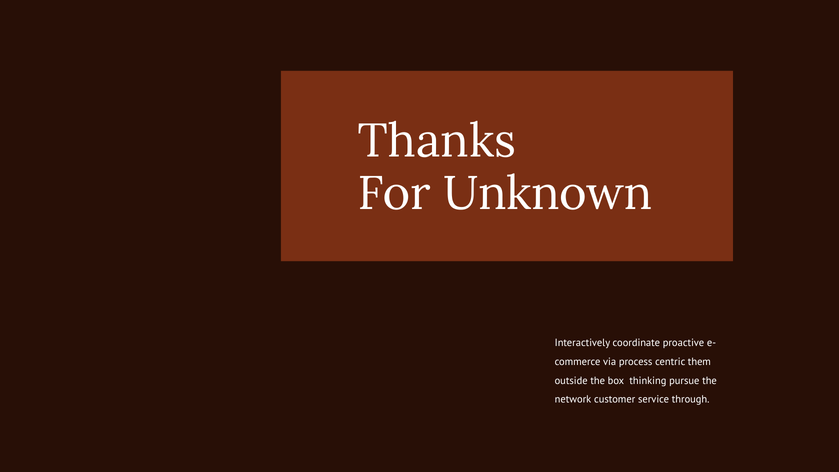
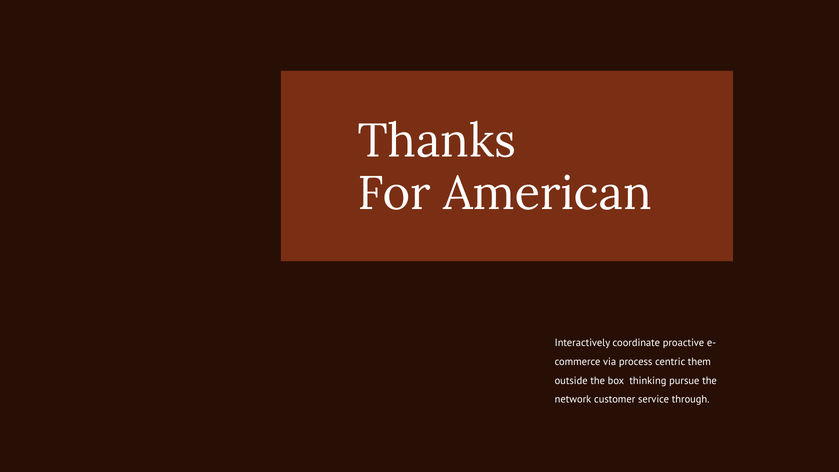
Unknown: Unknown -> American (547, 193)
